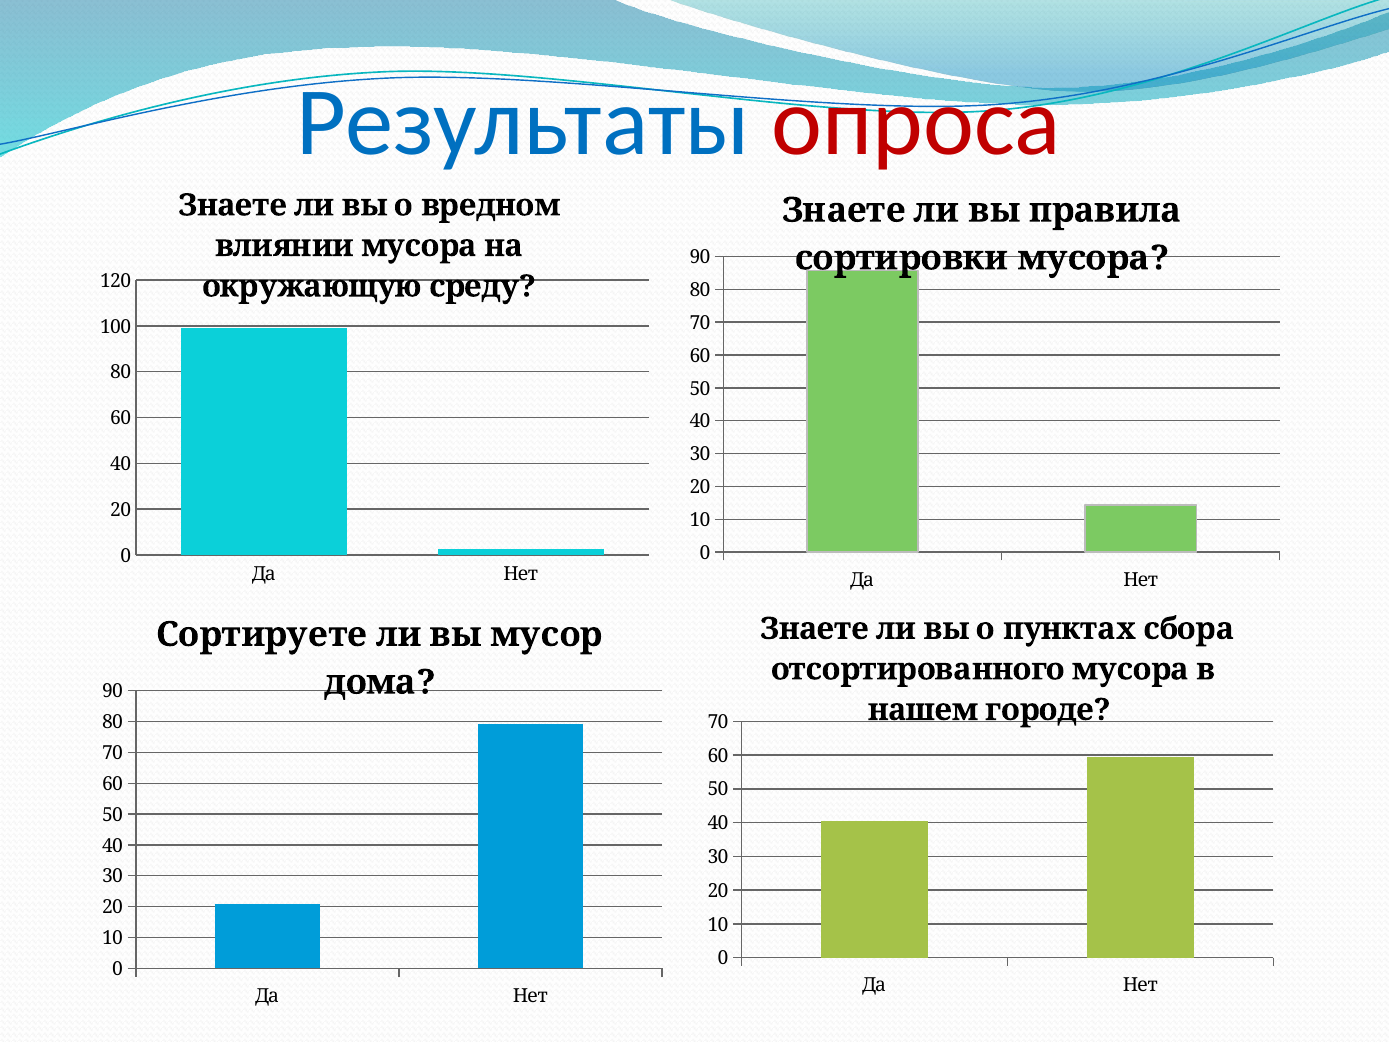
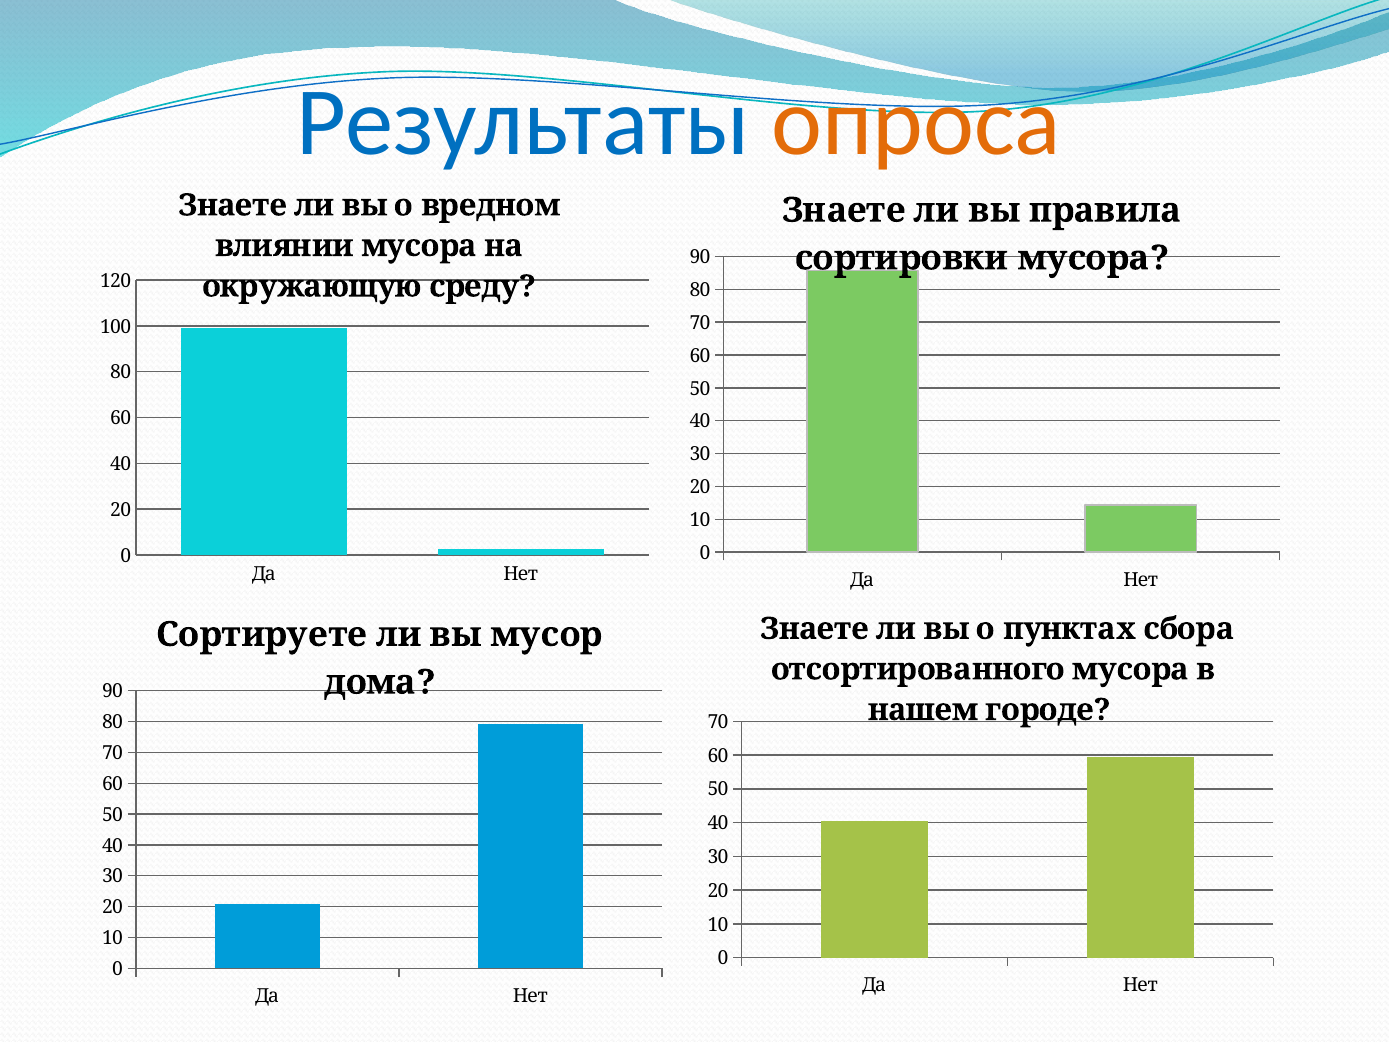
опроса colour: red -> orange (916, 122)
